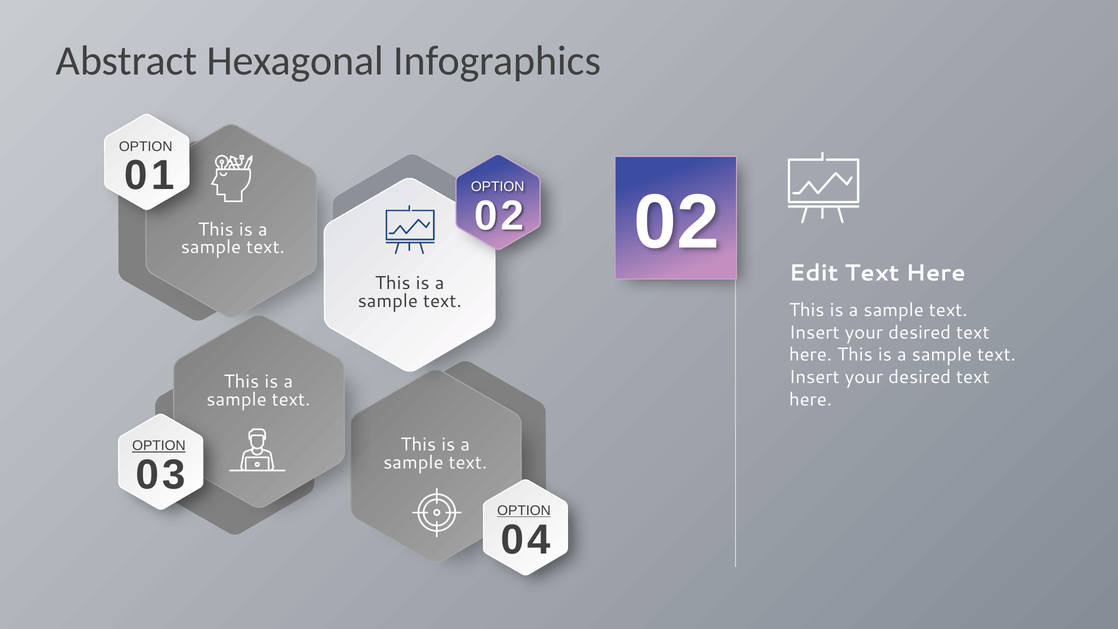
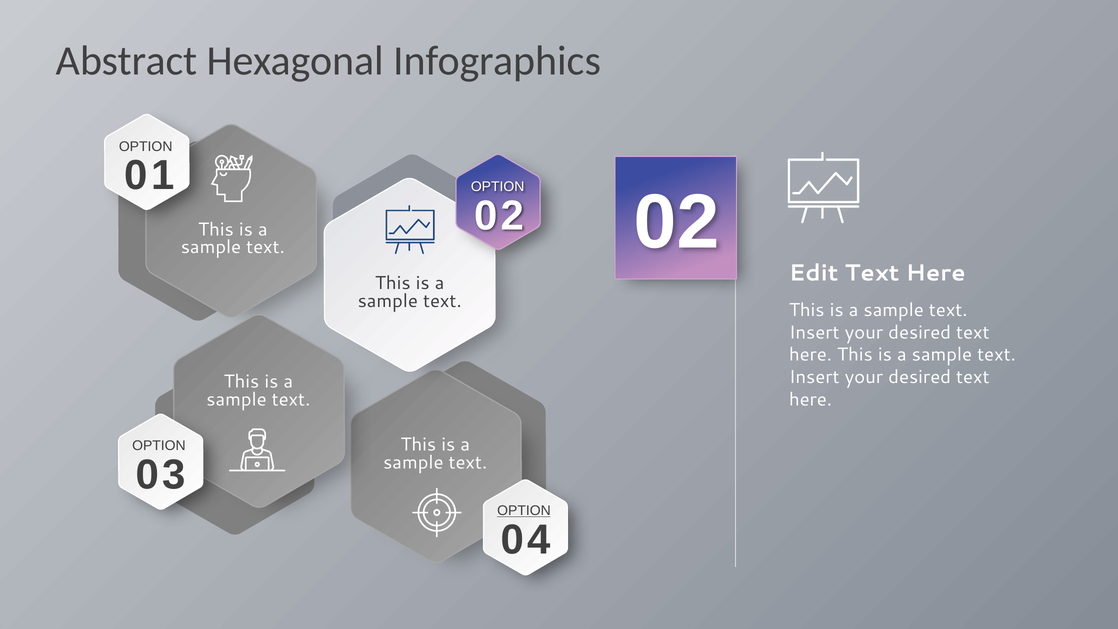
OPTION underline: present -> none (159, 446)
